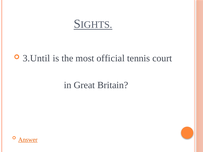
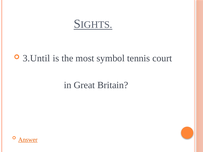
official: official -> symbol (111, 58)
